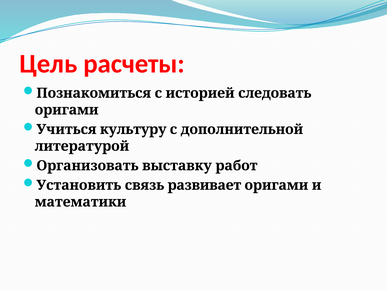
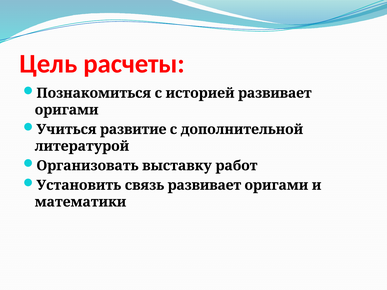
историей следовать: следовать -> развивает (275, 93)
культуру: культуру -> развитие (133, 129)
